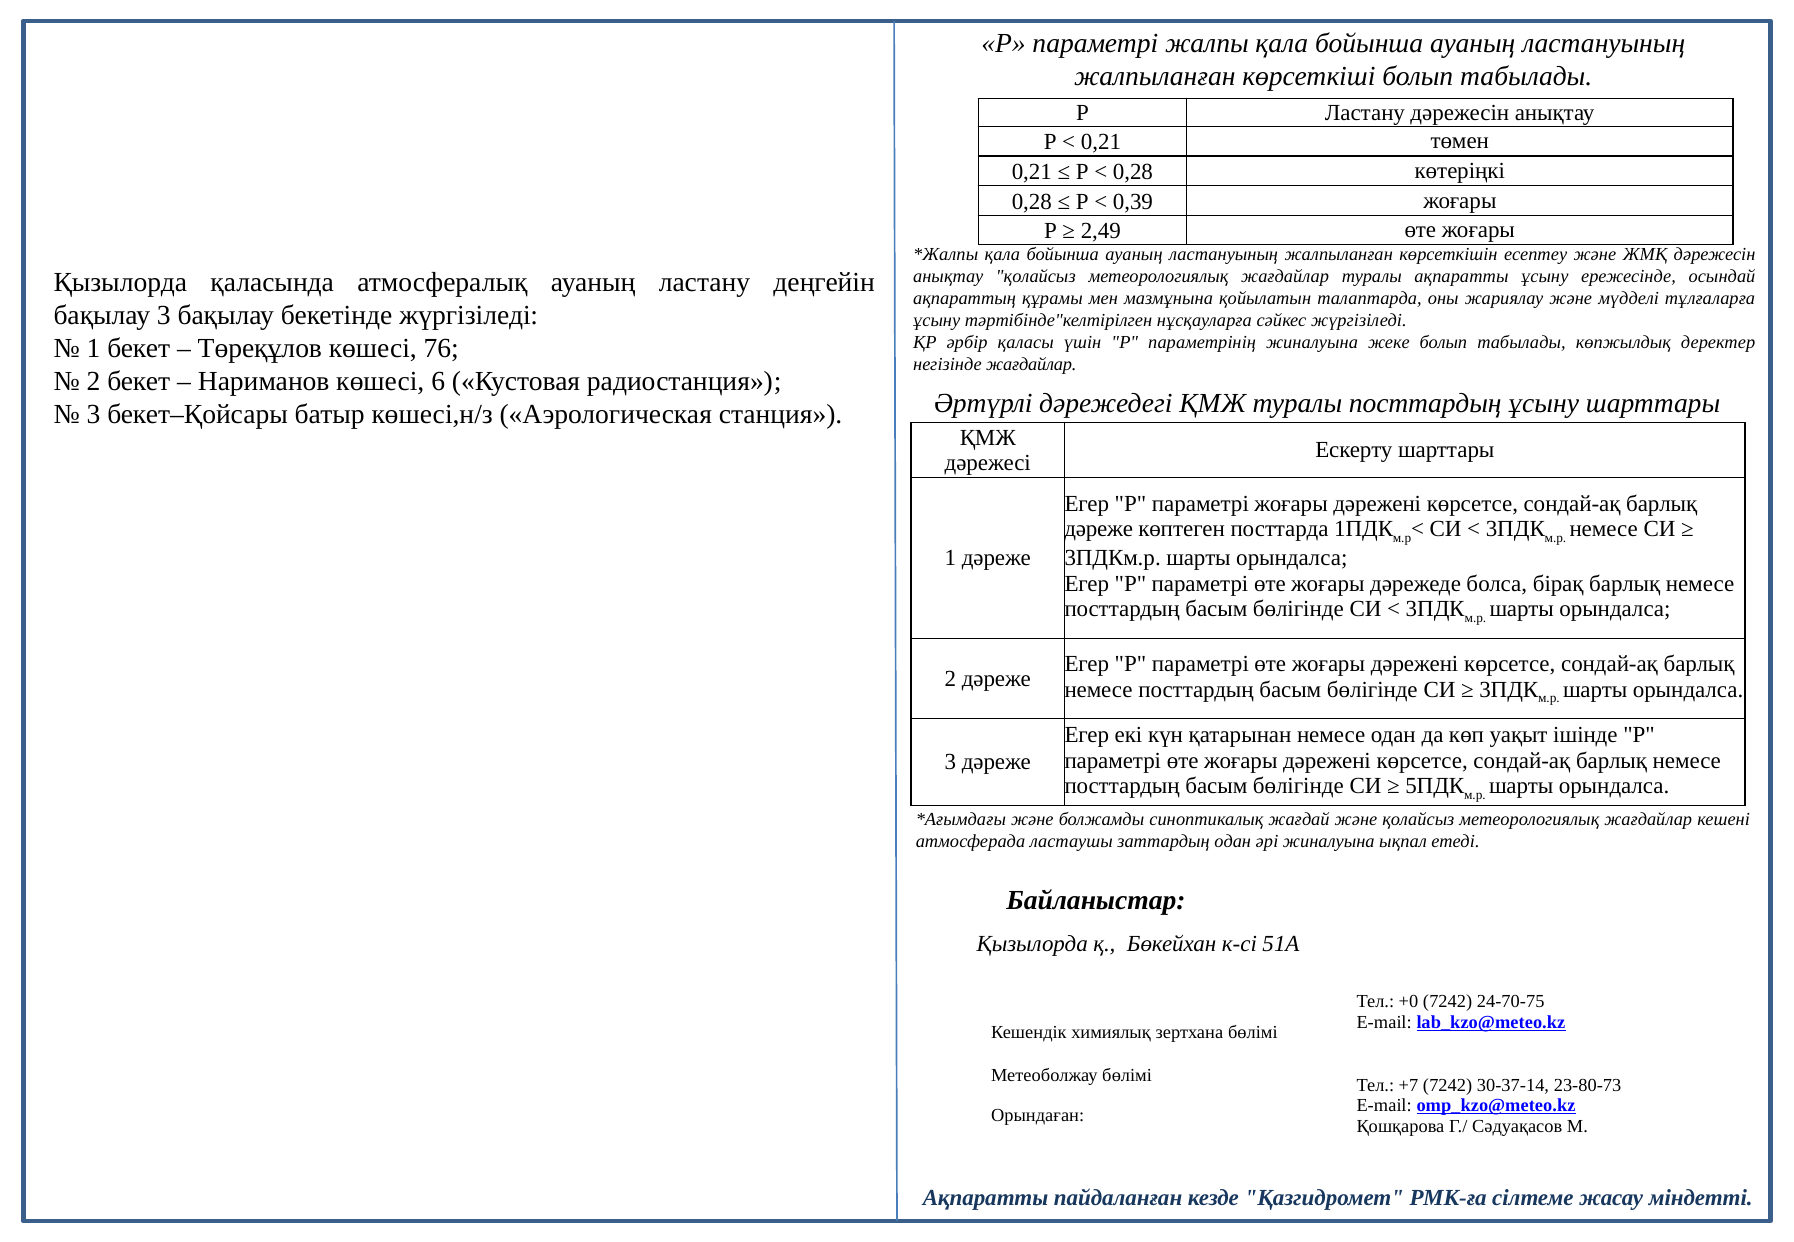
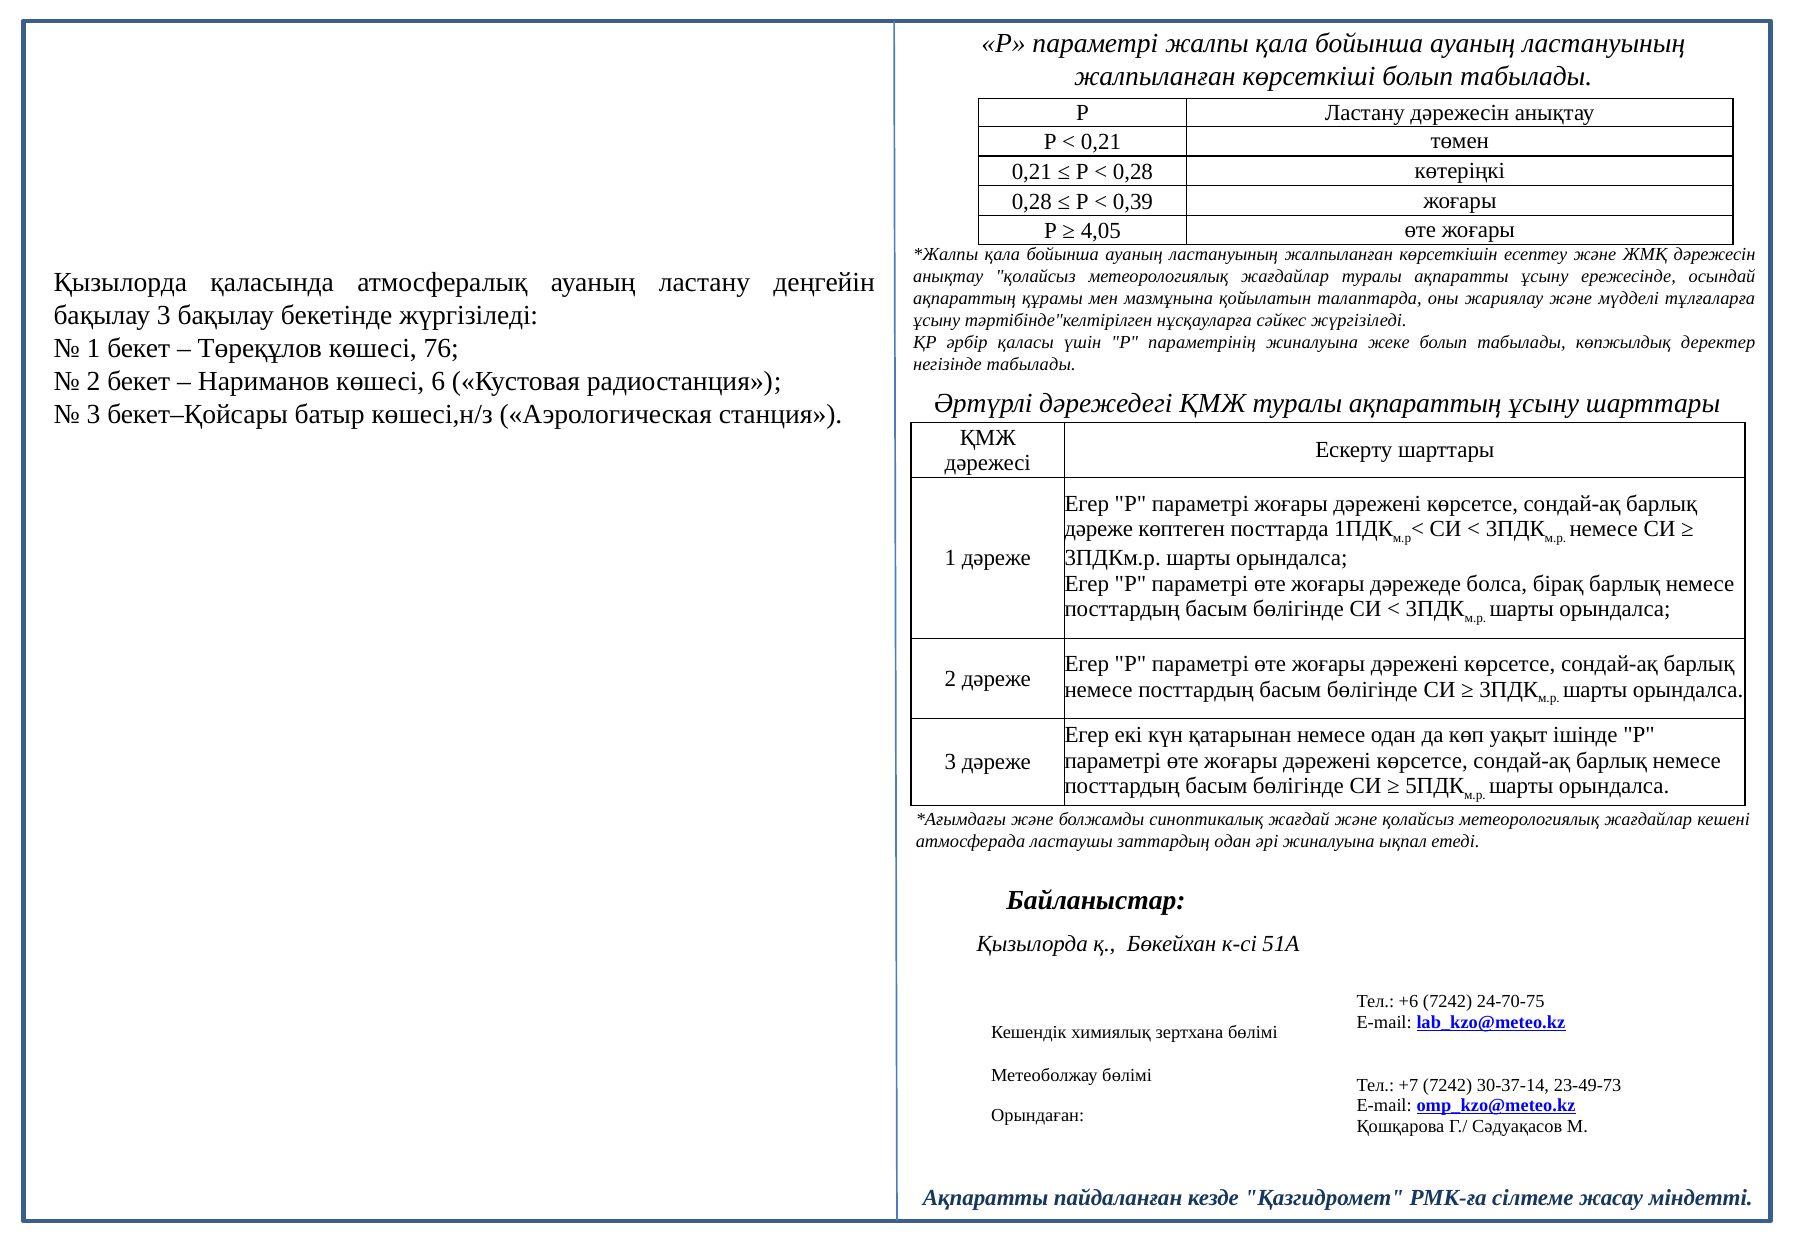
2,49: 2,49 -> 4,05 (1101, 231)
негізінде жағдайлар: жағдайлар -> табылады (1031, 365)
туралы посттардың: посттардың -> ақпараттың (1425, 404)
+0: +0 -> +6 (1409, 1002)
23-80-73: 23-80-73 -> 23-49-73 (1588, 1085)
